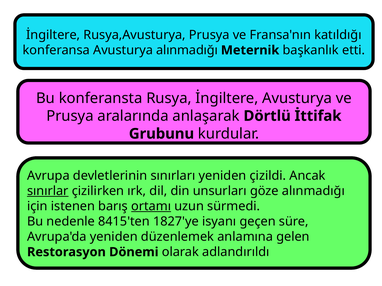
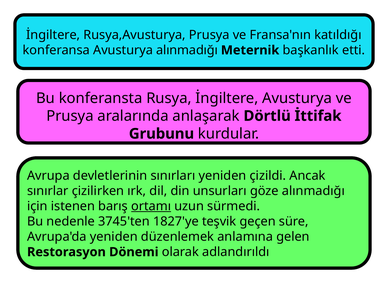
sınırlar underline: present -> none (48, 191)
8415'ten: 8415'ten -> 3745'ten (124, 222)
isyanı: isyanı -> teşvik (219, 222)
